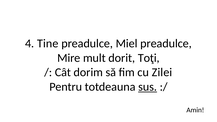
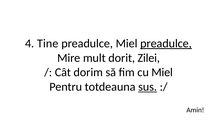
preadulce underline: none -> present (166, 43)
Toţi: Toţi -> Zilei (149, 58)
cu Zilei: Zilei -> Miel (162, 72)
